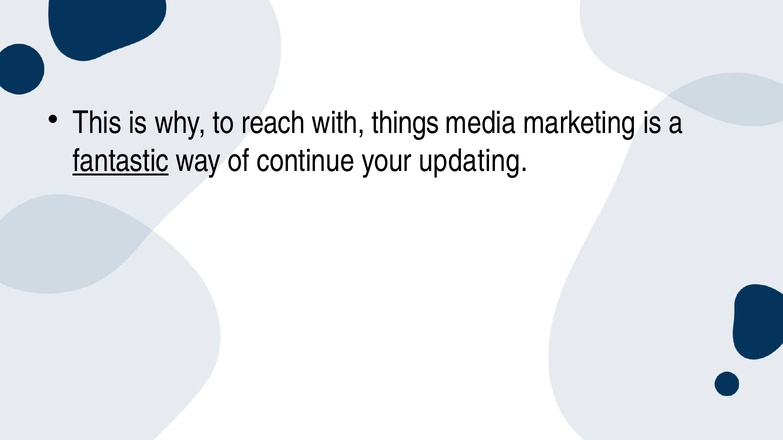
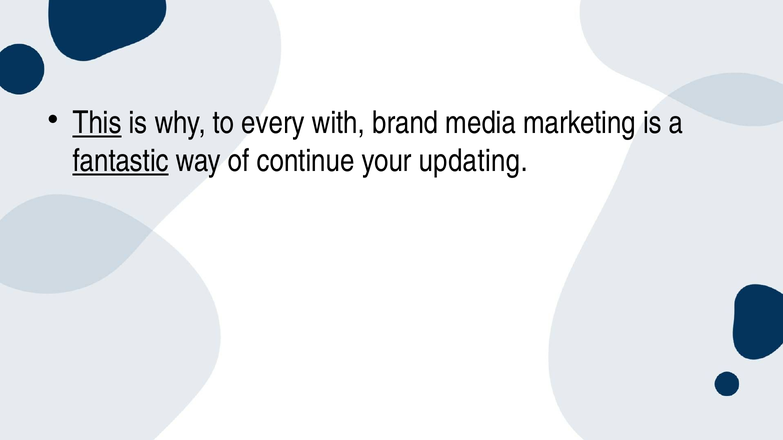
This underline: none -> present (97, 123)
reach: reach -> every (273, 123)
things: things -> brand (405, 123)
